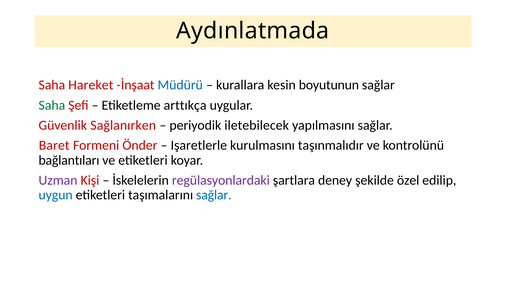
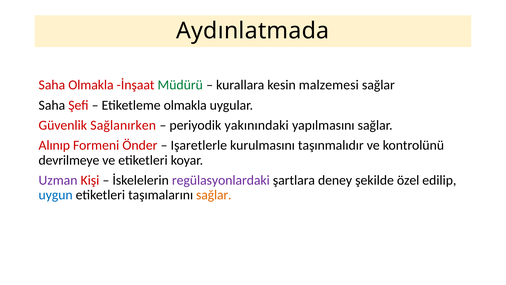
Saha Hareket: Hareket -> Olmakla (91, 85)
Müdürü colour: blue -> green (180, 85)
boyutunun: boyutunun -> malzemesi (329, 85)
Saha colour: green -> black (52, 105)
Etiketleme arttıkça: arttıkça -> olmakla (185, 105)
iletebilecek: iletebilecek -> yakınındaki (257, 125)
Baret: Baret -> Alınıp (54, 145)
bağlantıları: bağlantıları -> devrilmeye (69, 160)
sağlar colour: blue -> orange (214, 195)
